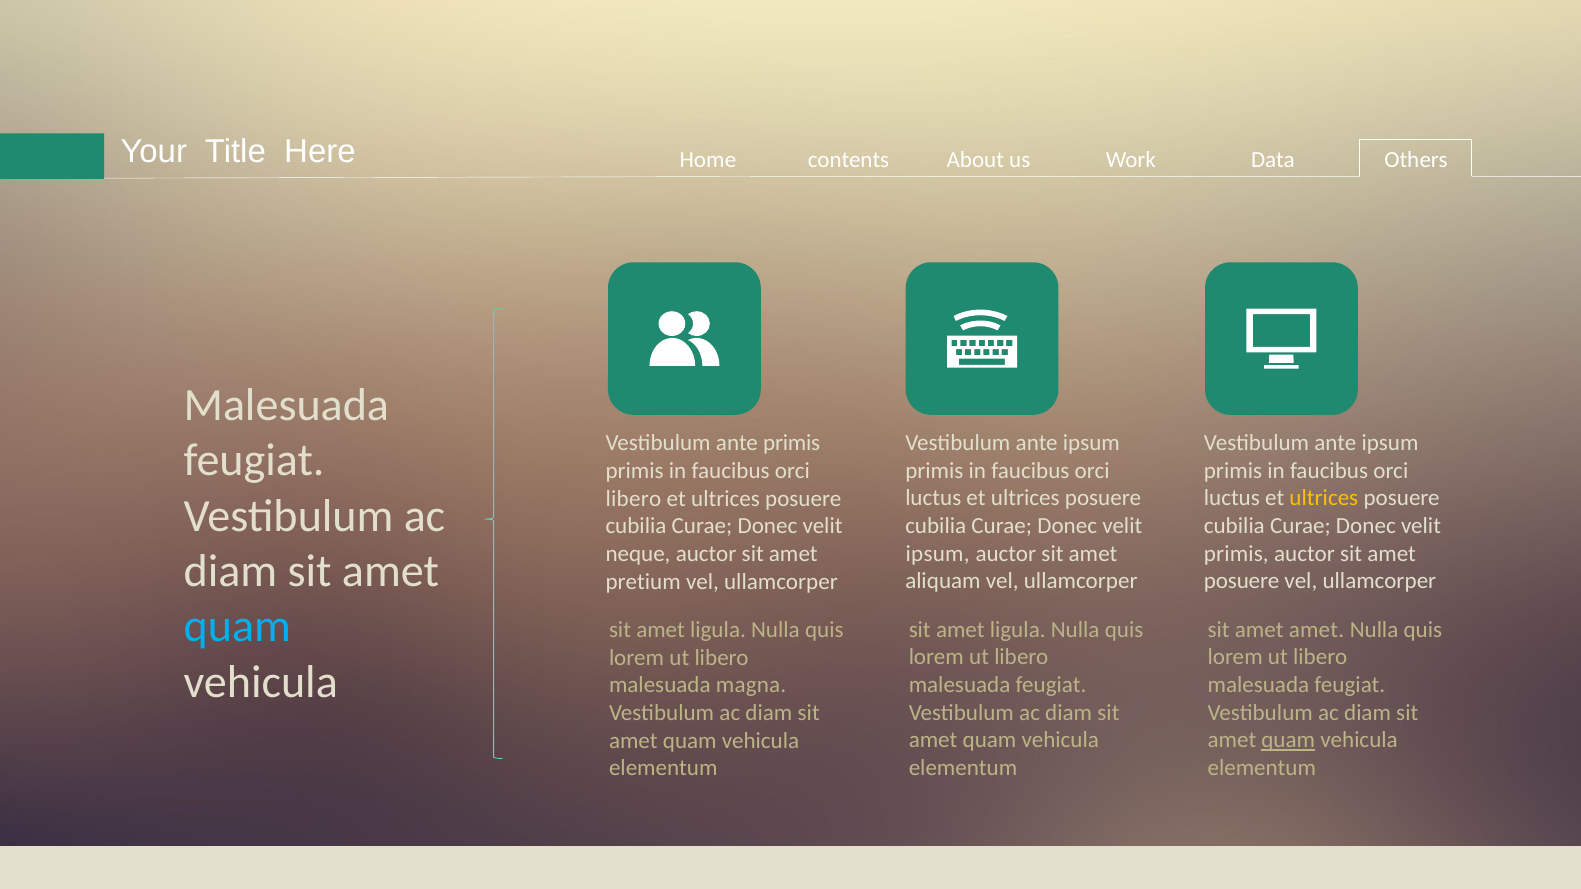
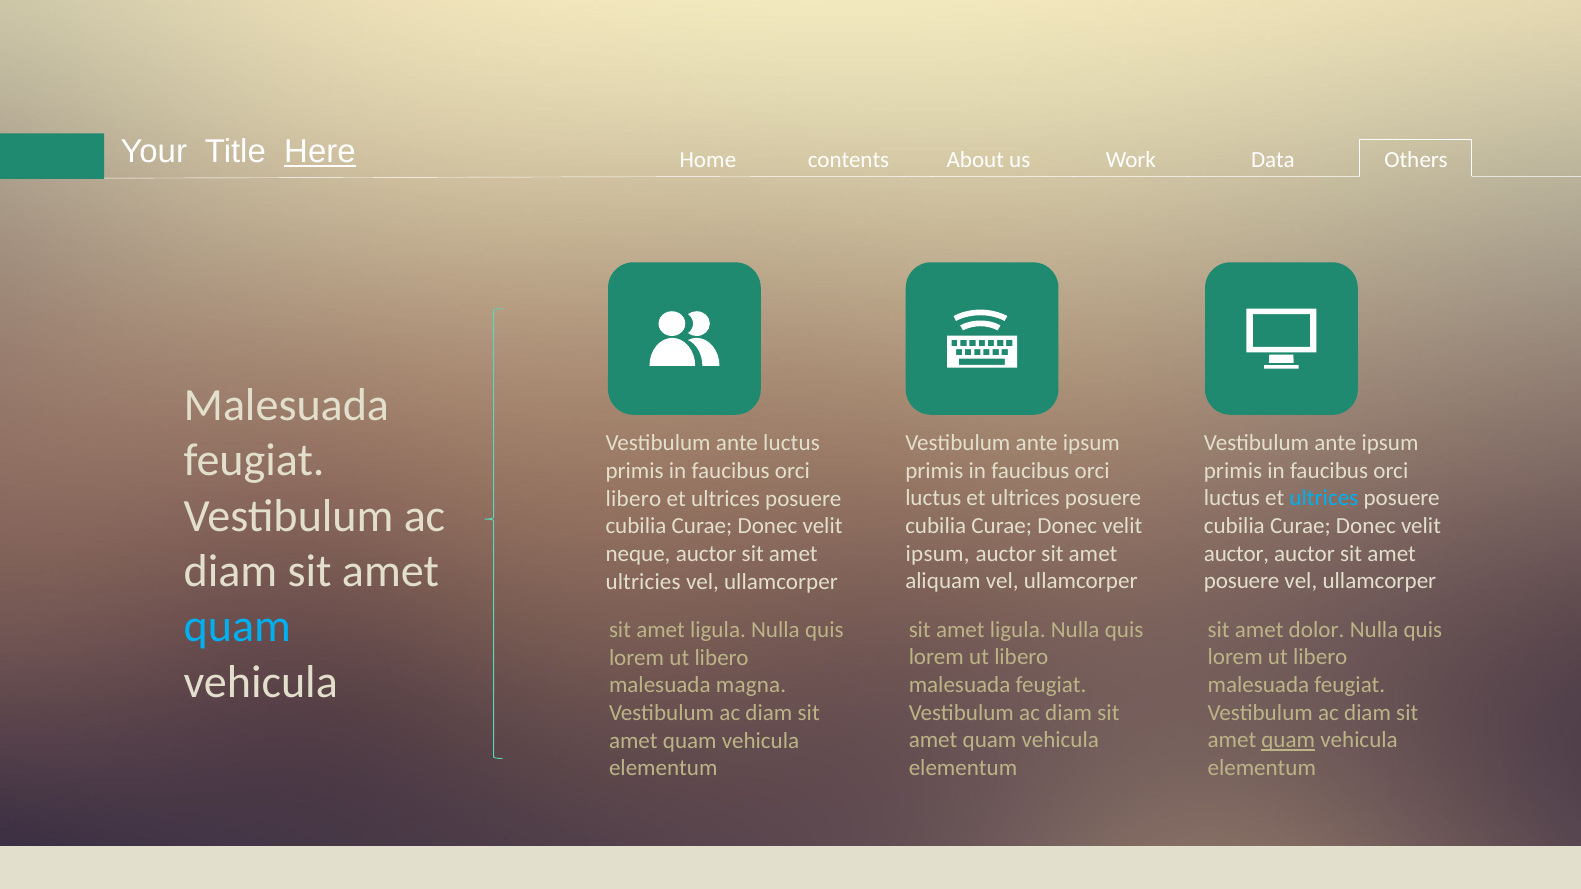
Here underline: none -> present (320, 152)
ante primis: primis -> luctus (791, 443)
ultrices colour: yellow -> light blue (1324, 498)
primis: primis -> auctor (1237, 554)
pretium: pretium -> ultricies (643, 582)
amet amet: amet -> dolor (1317, 630)
